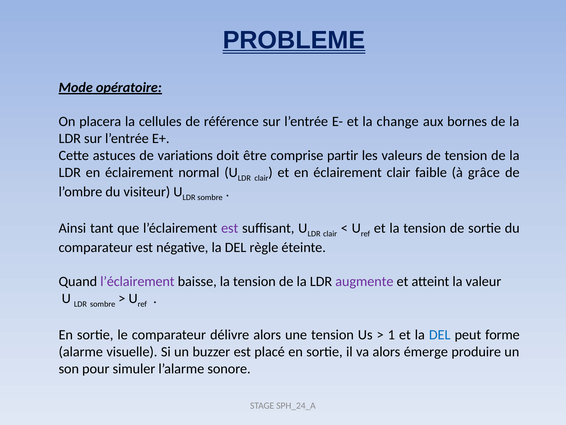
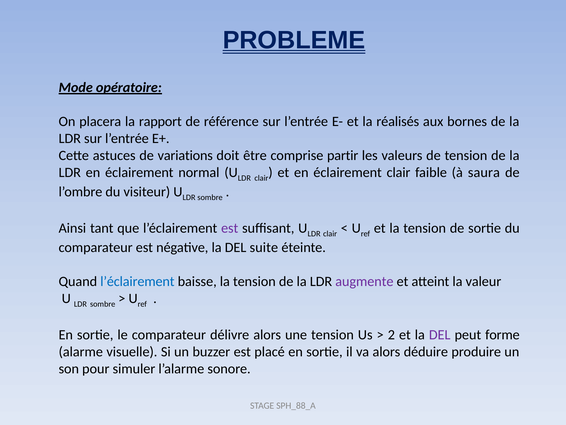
cellules: cellules -> rapport (160, 121)
change: change -> réalisés (398, 121)
grâce: grâce -> saura (484, 172)
règle: règle -> suite (264, 247)
l’éclairement colour: purple -> blue (137, 281)
1: 1 -> 2 (391, 334)
DEL colour: blue -> purple (440, 334)
émerge: émerge -> déduire (426, 351)
SPH_24_A: SPH_24_A -> SPH_88_A (296, 405)
